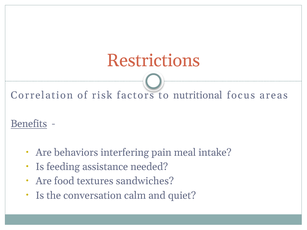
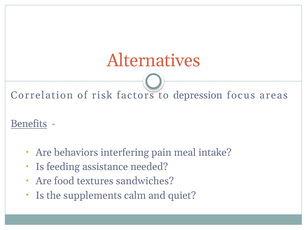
Restrictions: Restrictions -> Alternatives (154, 61)
nutritional: nutritional -> depression (198, 95)
conversation: conversation -> supplements (93, 196)
